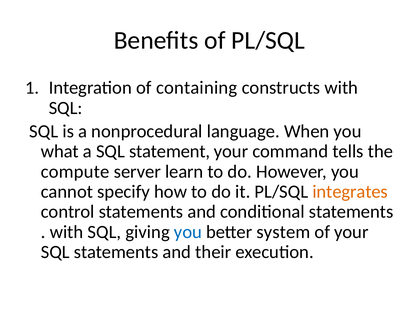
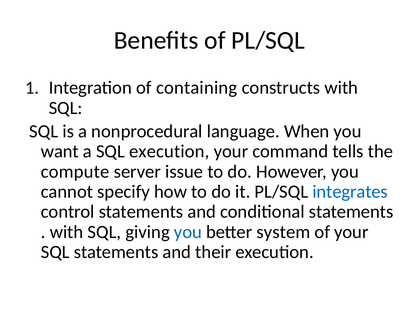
what: what -> want (60, 152)
SQL statement: statement -> execution (169, 152)
learn: learn -> issue (184, 172)
integrates colour: orange -> blue (350, 192)
